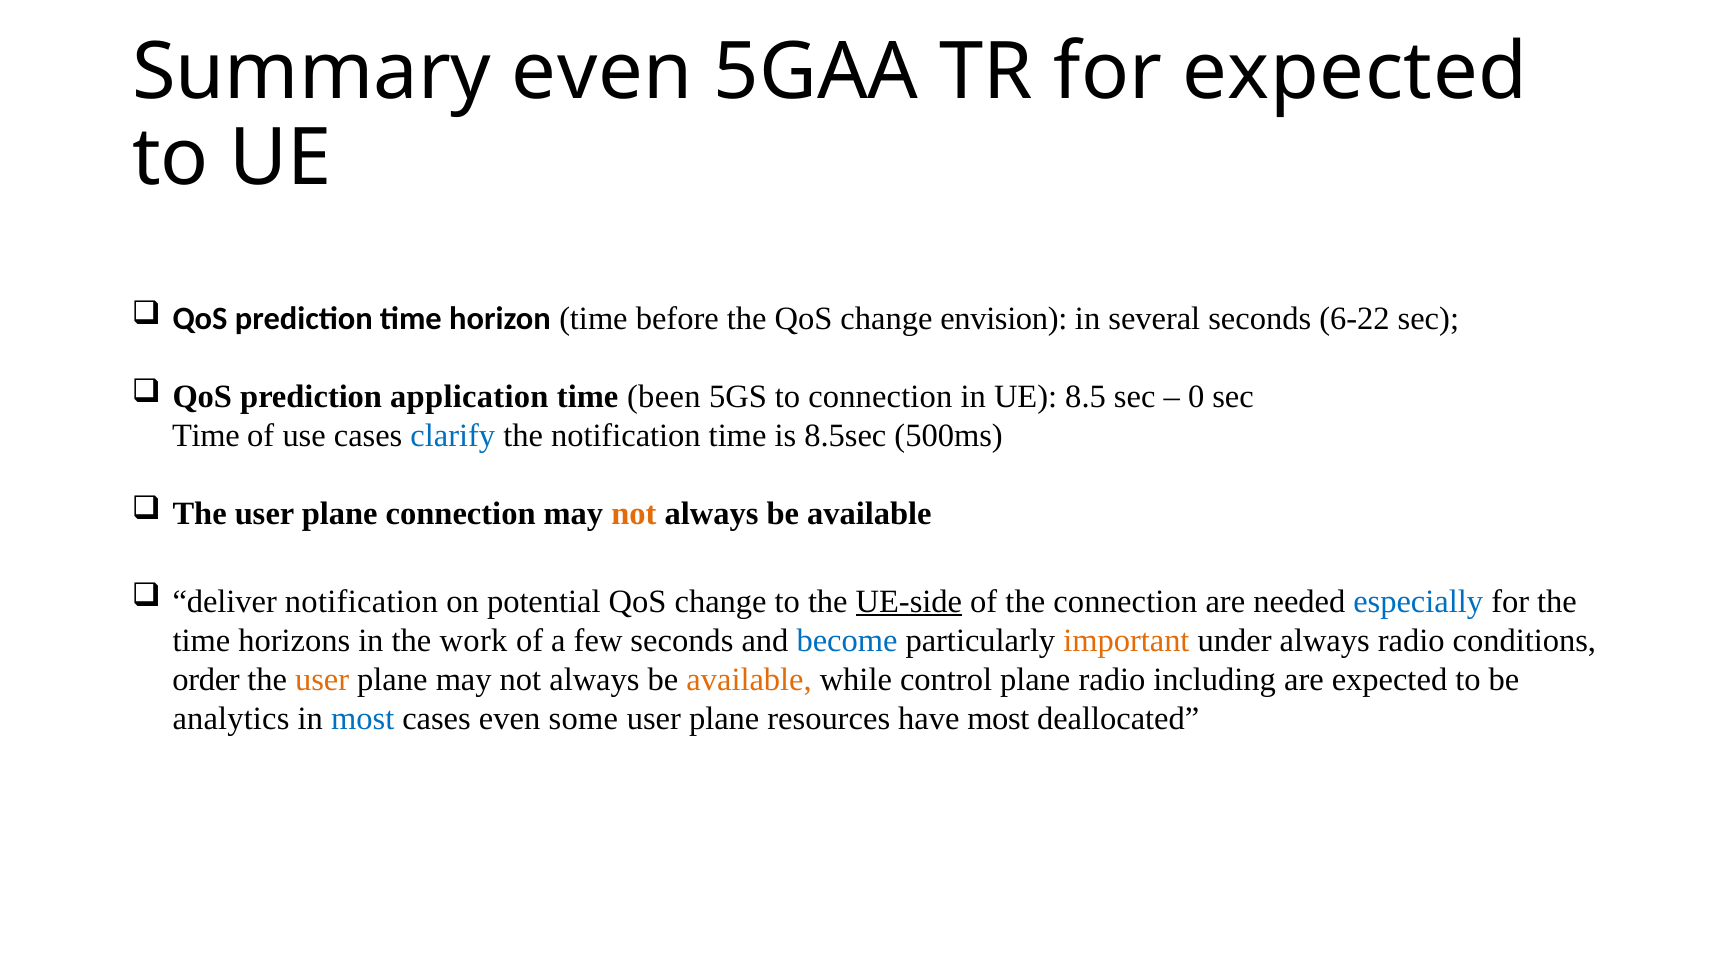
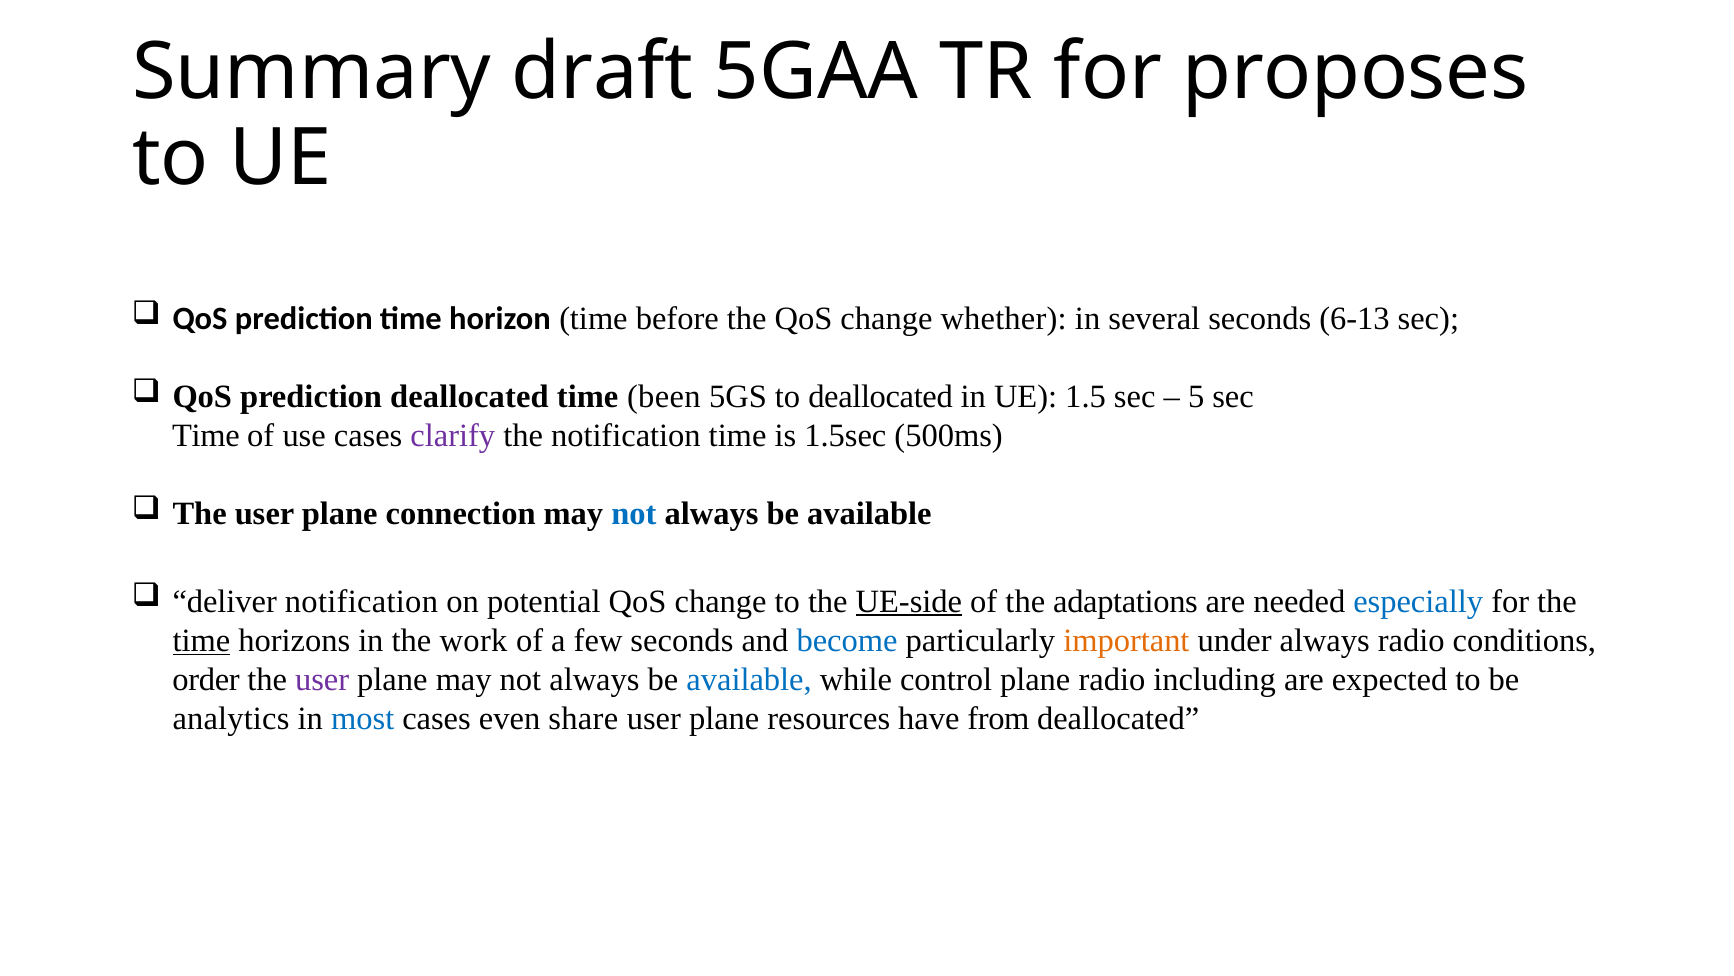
Summary even: even -> draft (603, 72)
for expected: expected -> proposes (1355, 72)
envision: envision -> whether (1004, 319)
6-22: 6-22 -> 6-13 (1354, 319)
prediction application: application -> deallocated (469, 397)
to connection: connection -> deallocated (881, 397)
8.5: 8.5 -> 1.5 (1086, 397)
0: 0 -> 5 (1196, 397)
clarify colour: blue -> purple (453, 436)
8.5sec: 8.5sec -> 1.5sec (845, 436)
not colour: orange -> blue (634, 514)
the connection: connection -> adaptations (1126, 601)
time underline: none -> present (201, 640)
user colour: orange -> purple (322, 679)
available colour: orange -> blue (749, 679)
some: some -> share (583, 718)
have most: most -> from (998, 718)
